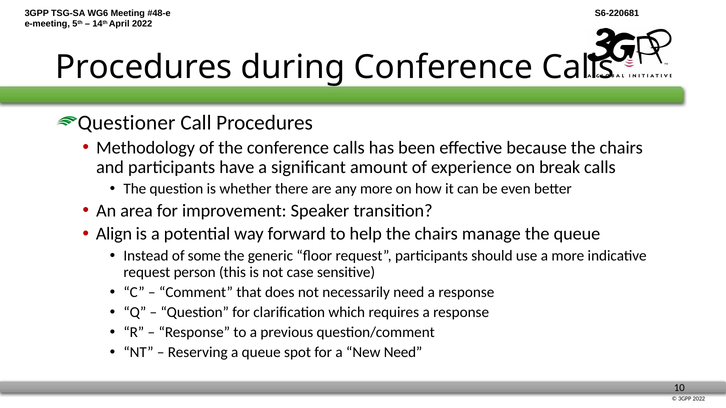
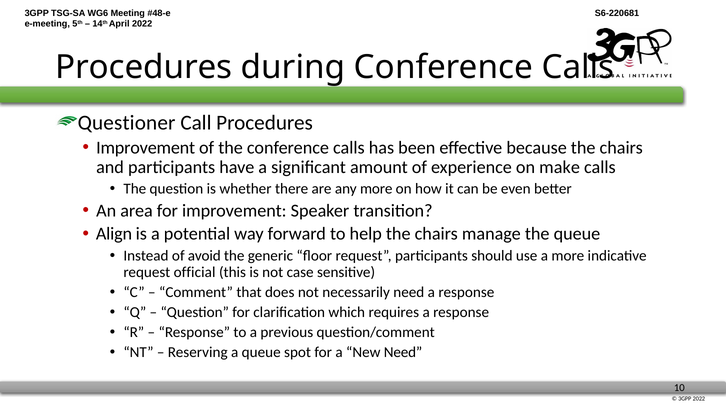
Methodology: Methodology -> Improvement (146, 148)
break: break -> make (560, 167)
some: some -> avoid (204, 256)
person: person -> official (195, 272)
